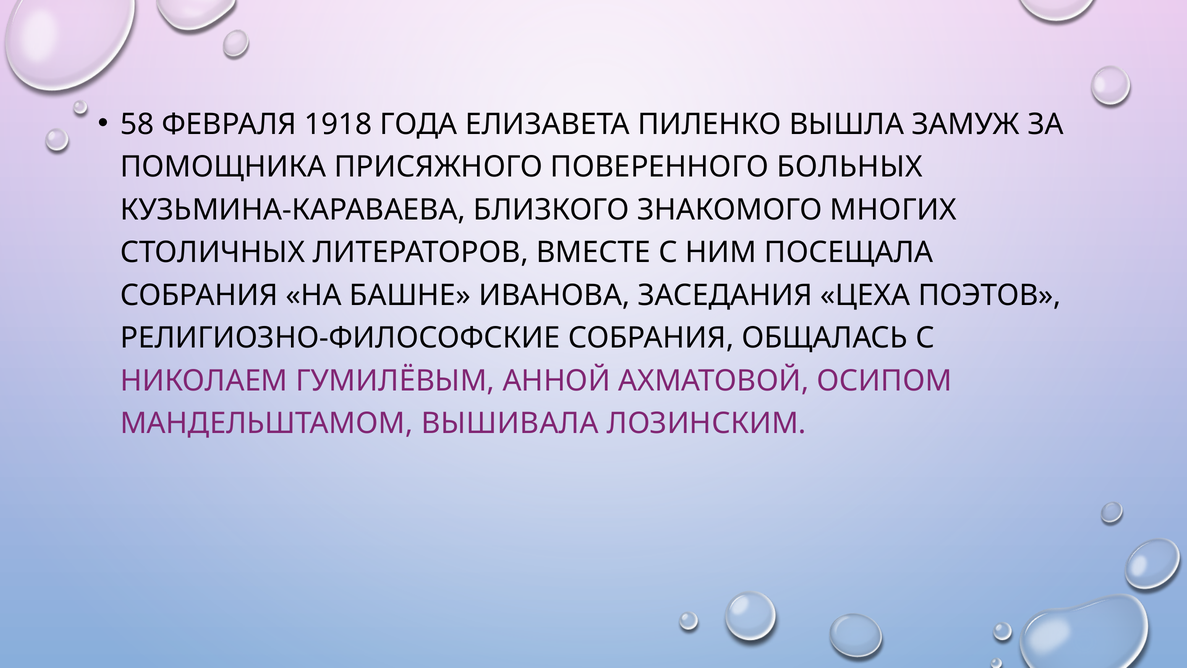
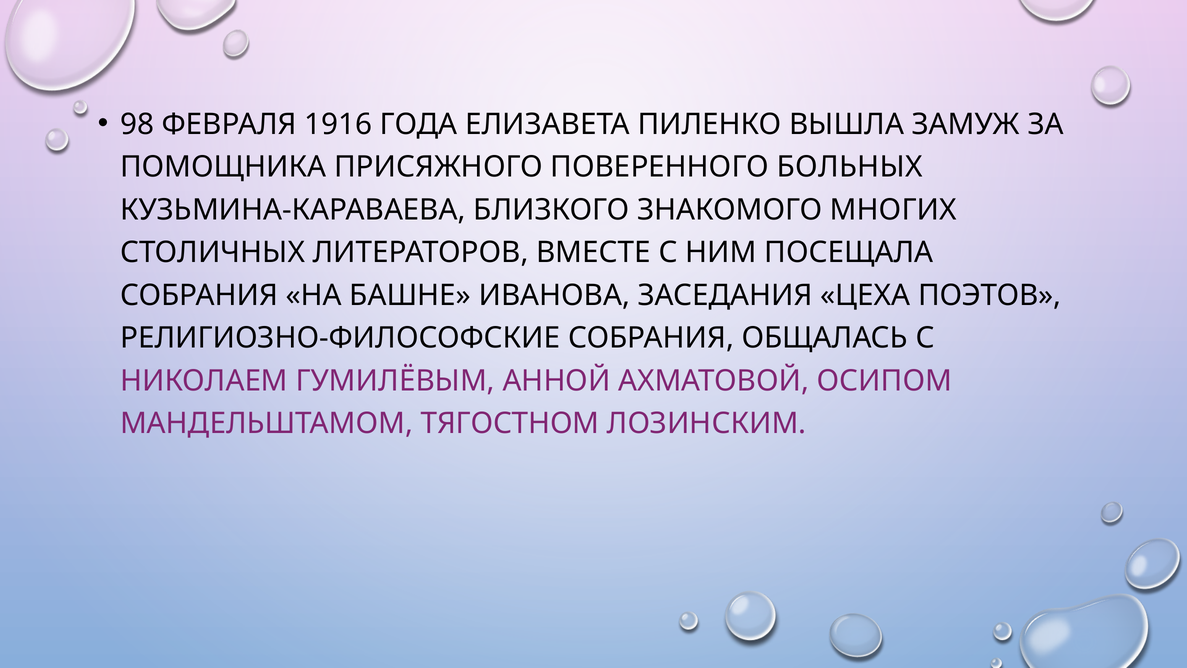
58: 58 -> 98 (137, 124)
1918: 1918 -> 1916 (338, 124)
ВЫШИВАЛА: ВЫШИВАЛА -> ТЯГОСТНОМ (510, 423)
